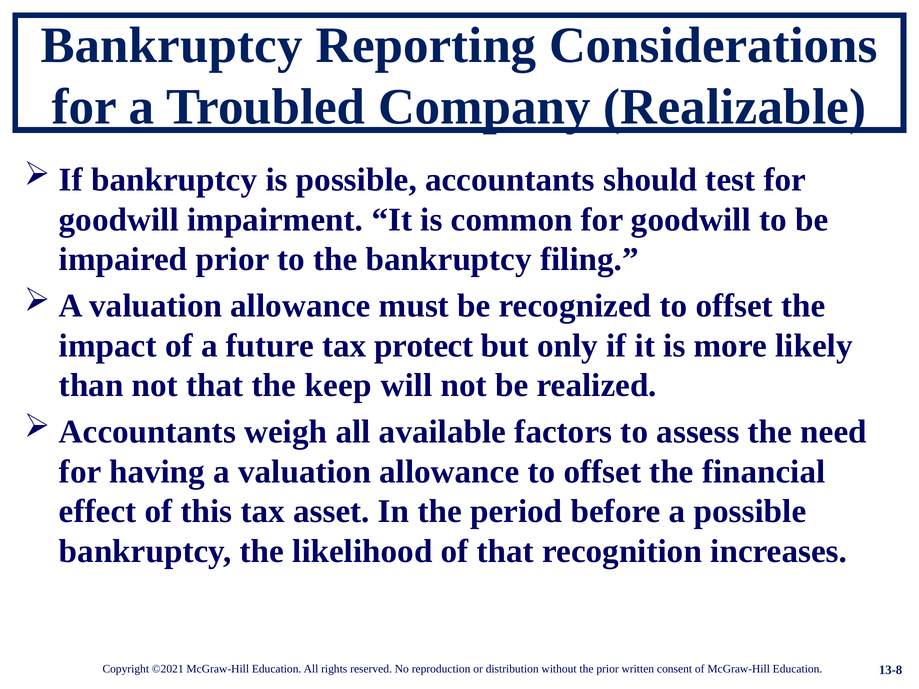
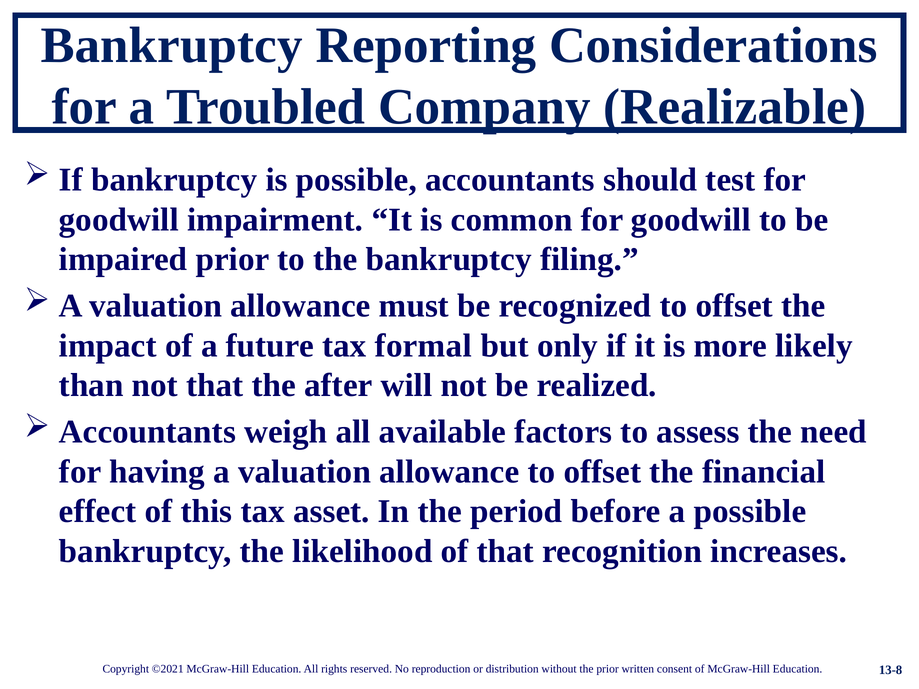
protect: protect -> formal (423, 346)
keep: keep -> after (338, 386)
